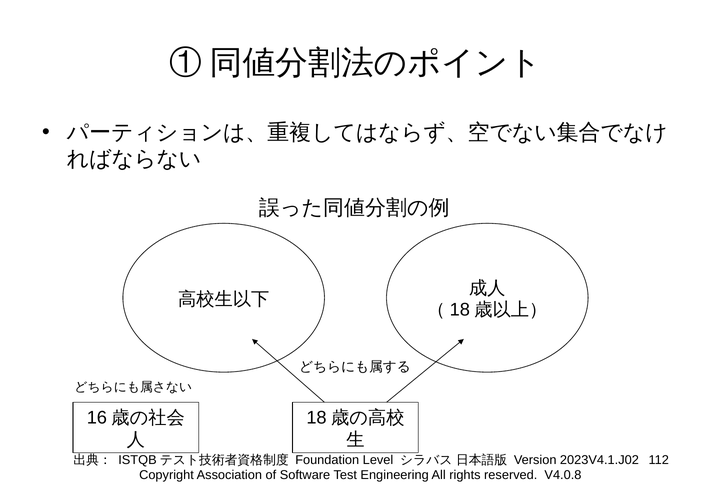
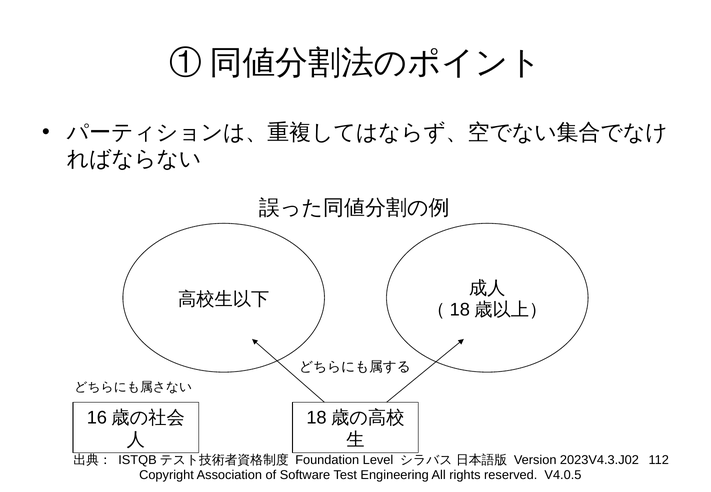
2023V4.1.J02: 2023V4.1.J02 -> 2023V4.3.J02 (599, 460)
V4.0.8: V4.0.8 -> V4.0.5 (563, 475)
